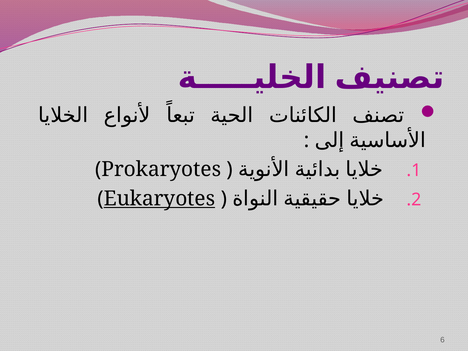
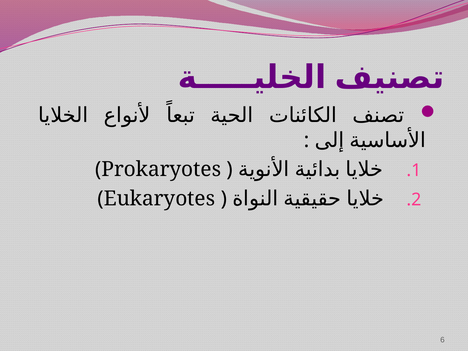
Eukaryotes underline: present -> none (159, 199)
